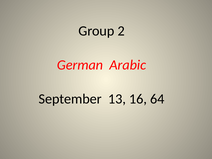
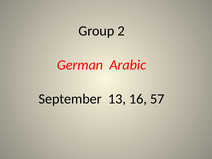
64: 64 -> 57 (157, 99)
